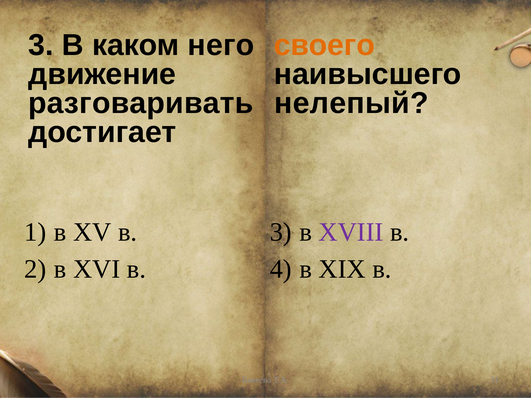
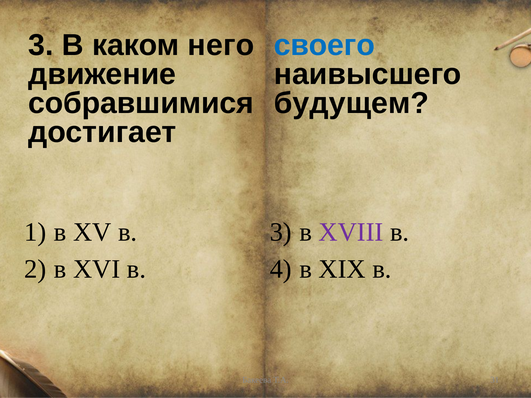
своего colour: orange -> blue (324, 45)
разговаривать: разговаривать -> собравшимися (141, 103)
нелепый: нелепый -> будущем (351, 103)
